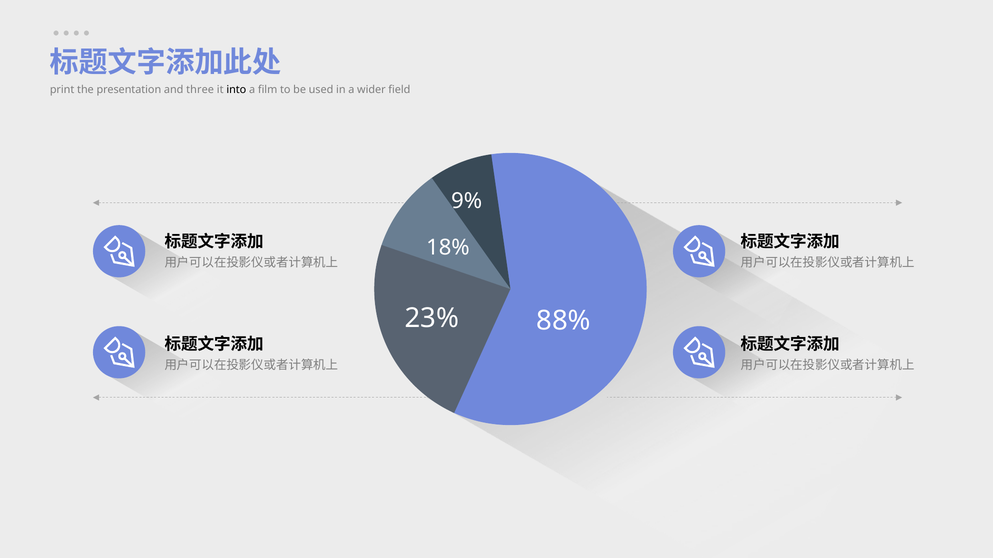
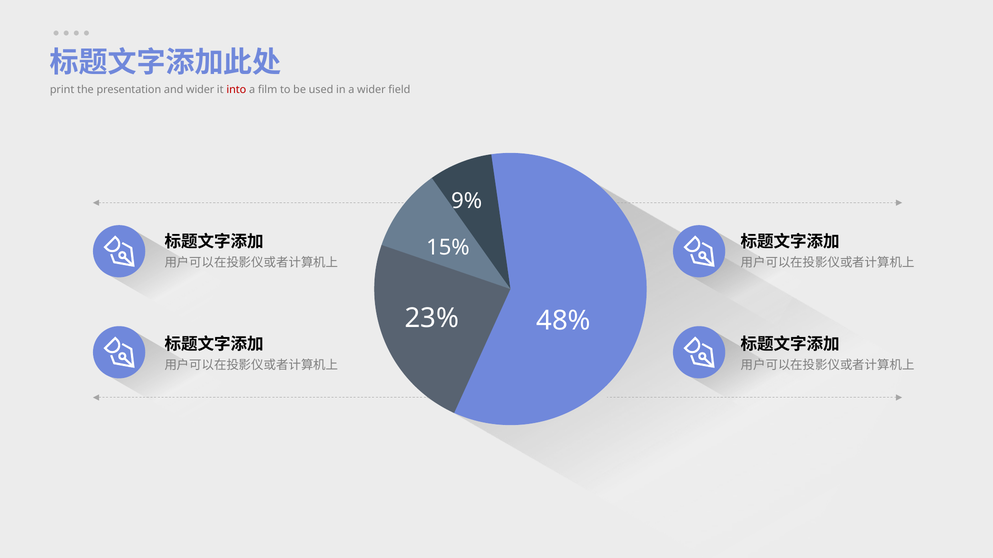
and three: three -> wider (200, 90)
into colour: black -> red (236, 90)
18%: 18% -> 15% (448, 248)
88%: 88% -> 48% (564, 321)
